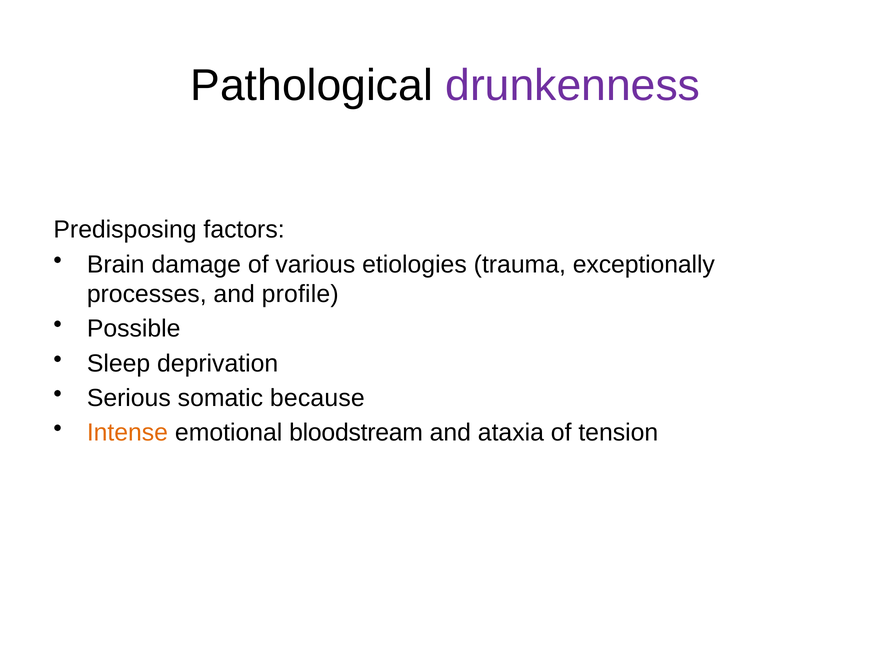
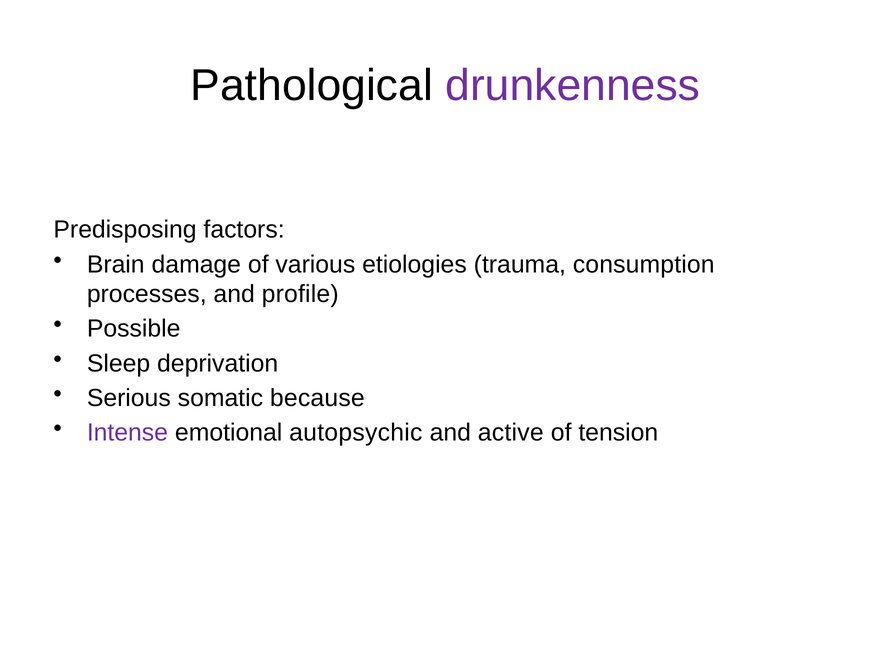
exceptionally: exceptionally -> consumption (644, 265)
Intense colour: orange -> purple (127, 433)
bloodstream: bloodstream -> autopsychic (356, 433)
ataxia: ataxia -> active (511, 433)
